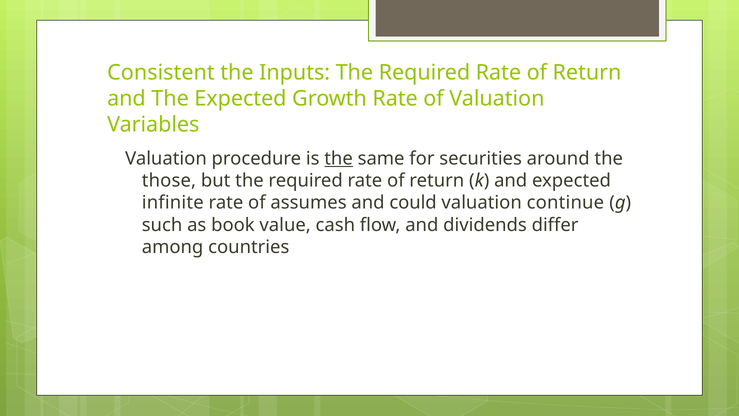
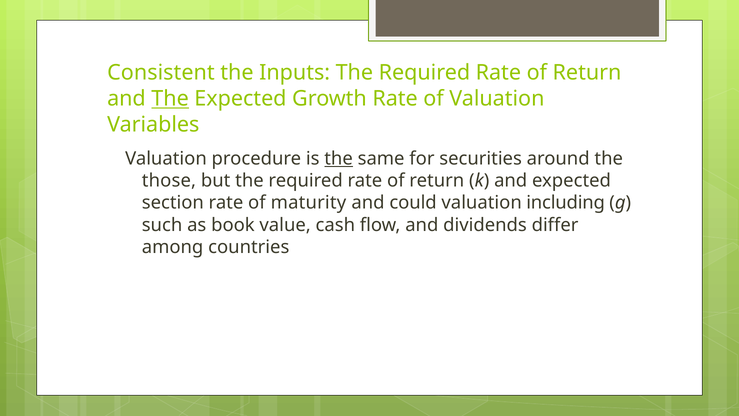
The underline: none -> present (170, 99)
infinite: infinite -> section (173, 203)
assumes: assumes -> maturity (308, 203)
continue: continue -> including (566, 203)
